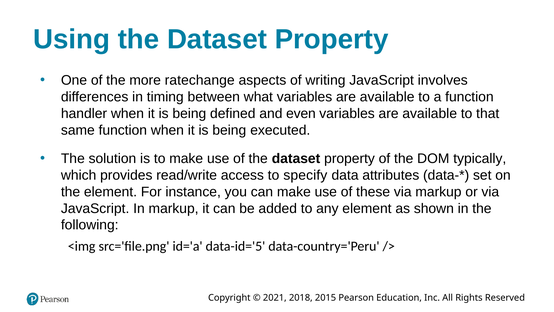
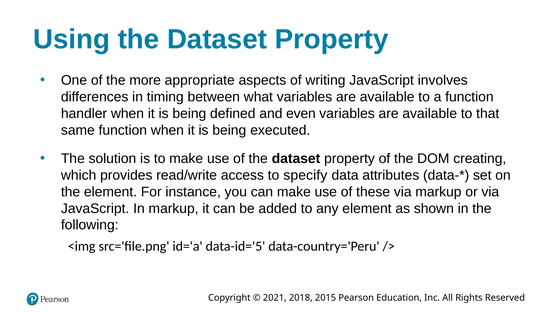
ratechange: ratechange -> appropriate (200, 80)
typically: typically -> creating (480, 158)
